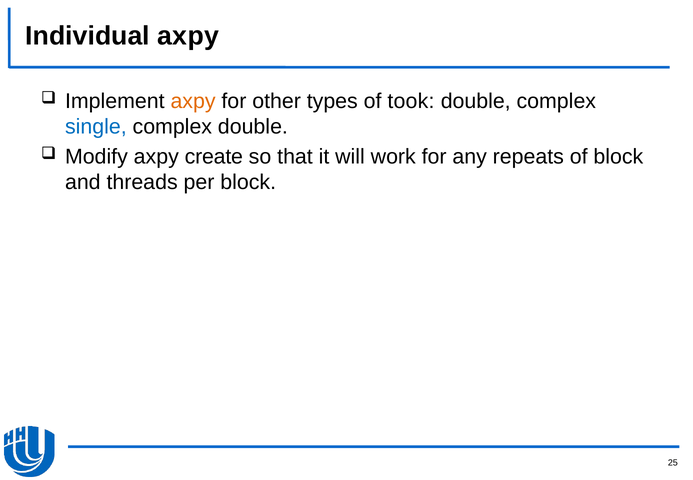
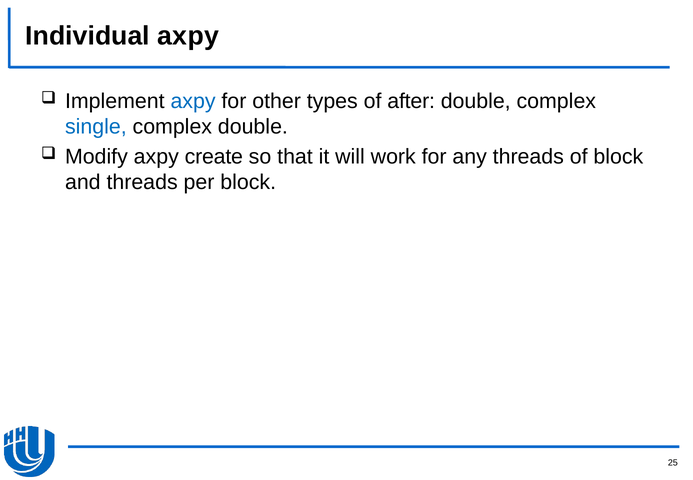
axpy colour: orange -> blue (193, 101)
took: took -> after (411, 101)
any repeats: repeats -> threads (528, 157)
